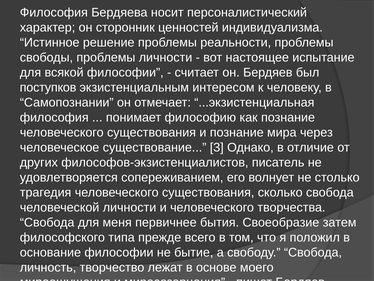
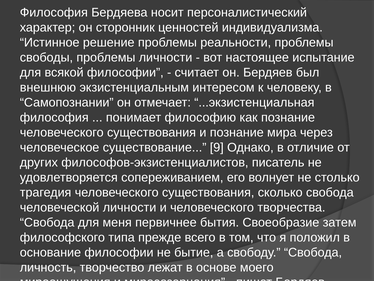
поступков: поступков -> внешнюю (48, 87)
3: 3 -> 9 (217, 147)
